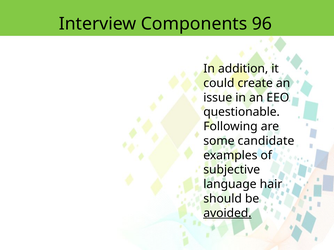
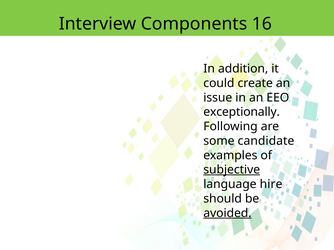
96: 96 -> 16 (262, 24)
questionable: questionable -> exceptionally (242, 112)
subjective underline: none -> present (232, 170)
hair: hair -> hire (271, 185)
